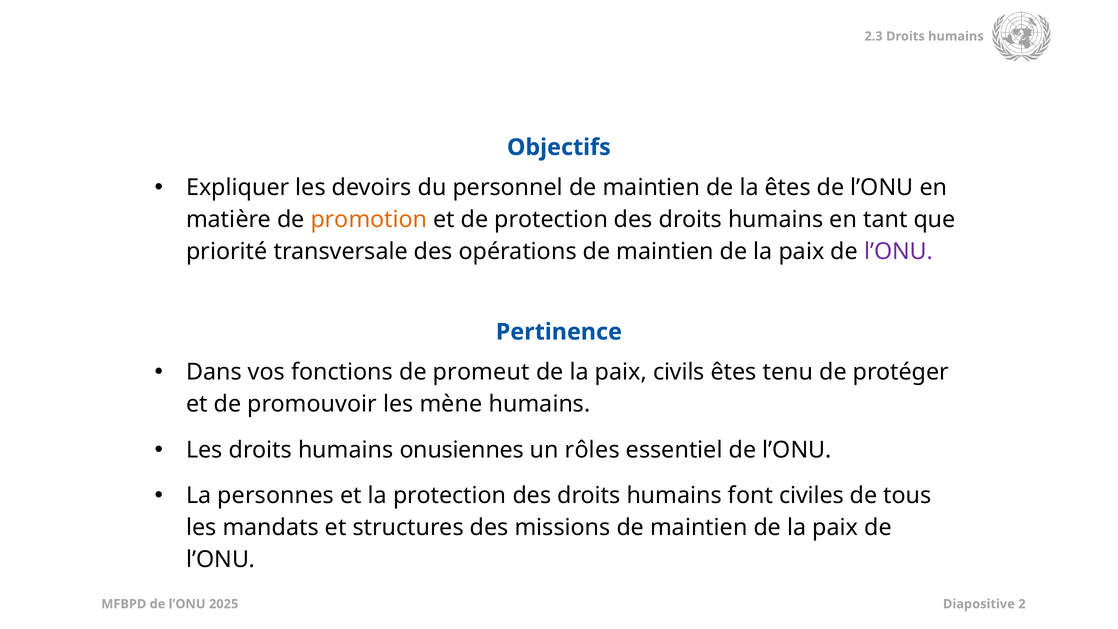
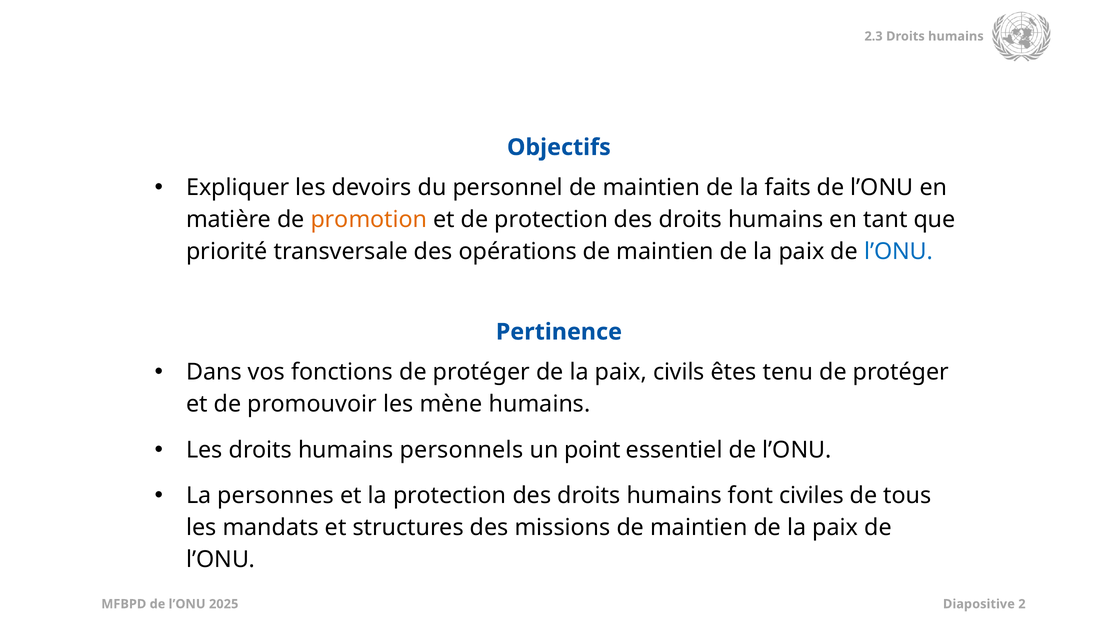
la êtes: êtes -> faits (788, 188)
l’ONU colour: purple -> blue (899, 251)
fonctions de promeut: promeut -> protéger (481, 372)
onusiennes: onusiennes -> personnels (461, 450)
rôles: rôles -> point (592, 450)
